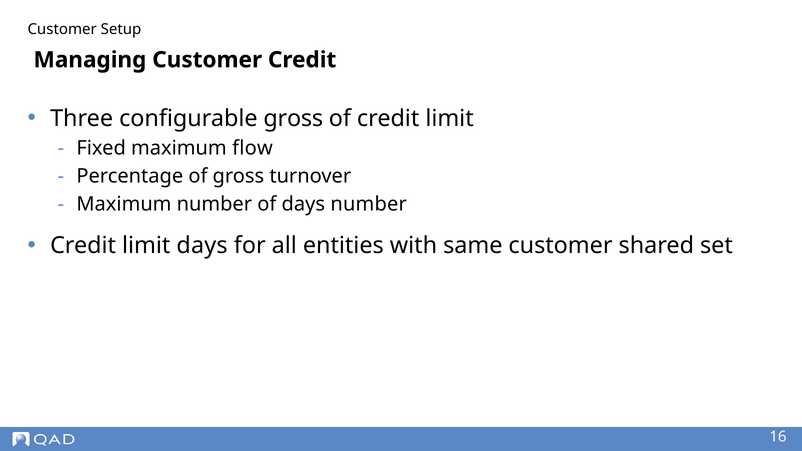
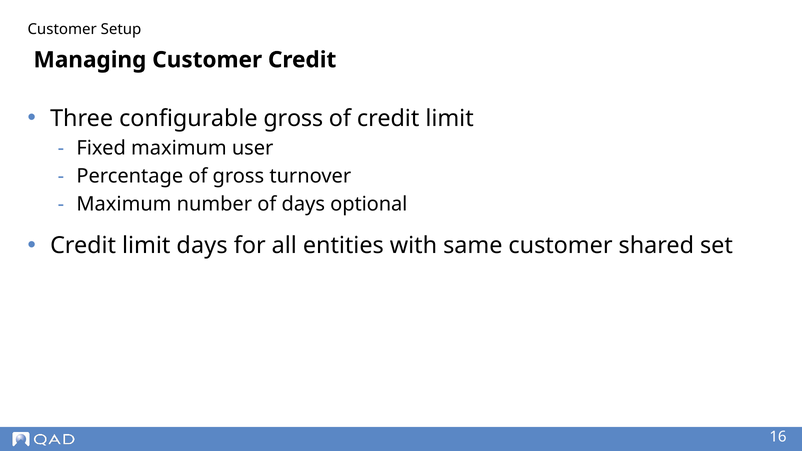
flow: flow -> user (253, 148)
days number: number -> optional (369, 204)
